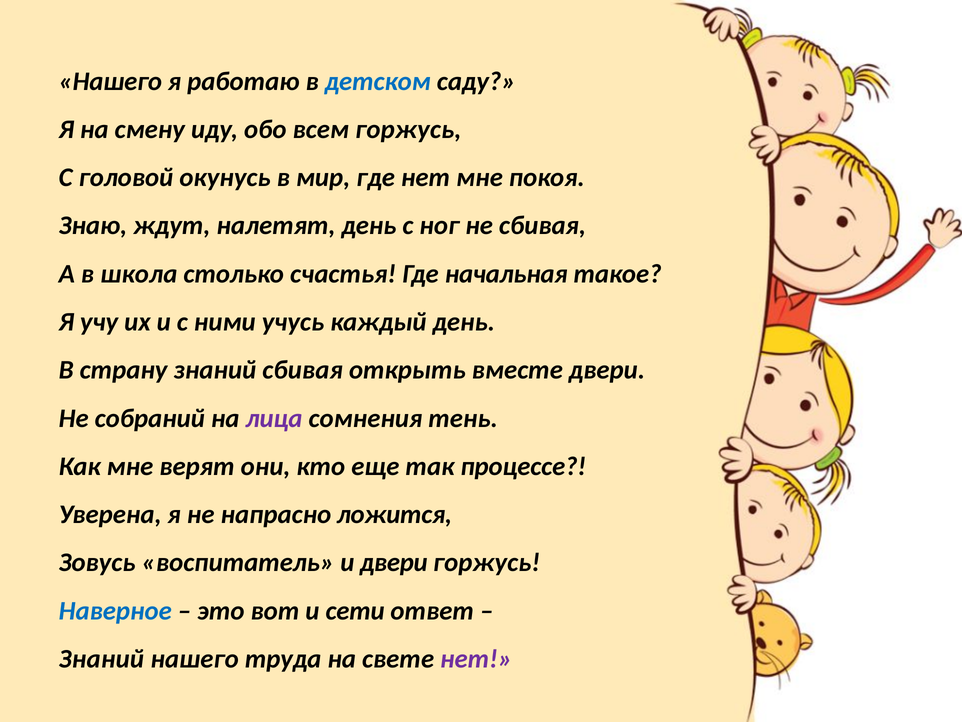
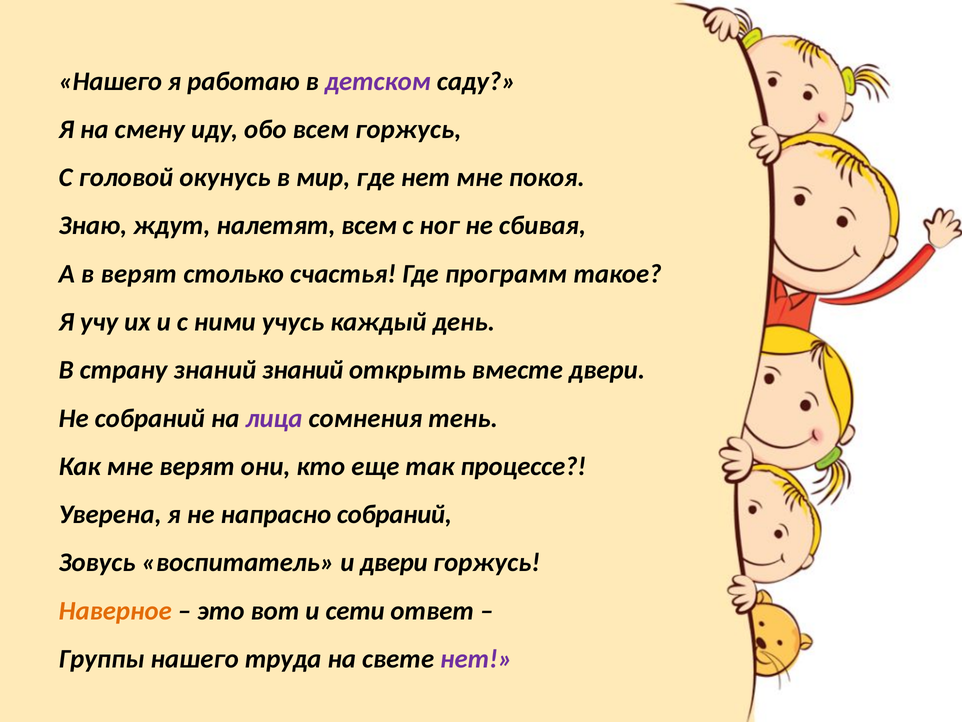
детском colour: blue -> purple (378, 81)
налетят день: день -> всем (369, 226)
в школа: школа -> верят (139, 274)
начальная: начальная -> программ (506, 274)
знаний сбивая: сбивая -> знаний (303, 370)
напрасно ложится: ложится -> собраний (394, 514)
Наверное colour: blue -> orange (115, 610)
Знаний: Знаний -> Группы (102, 658)
